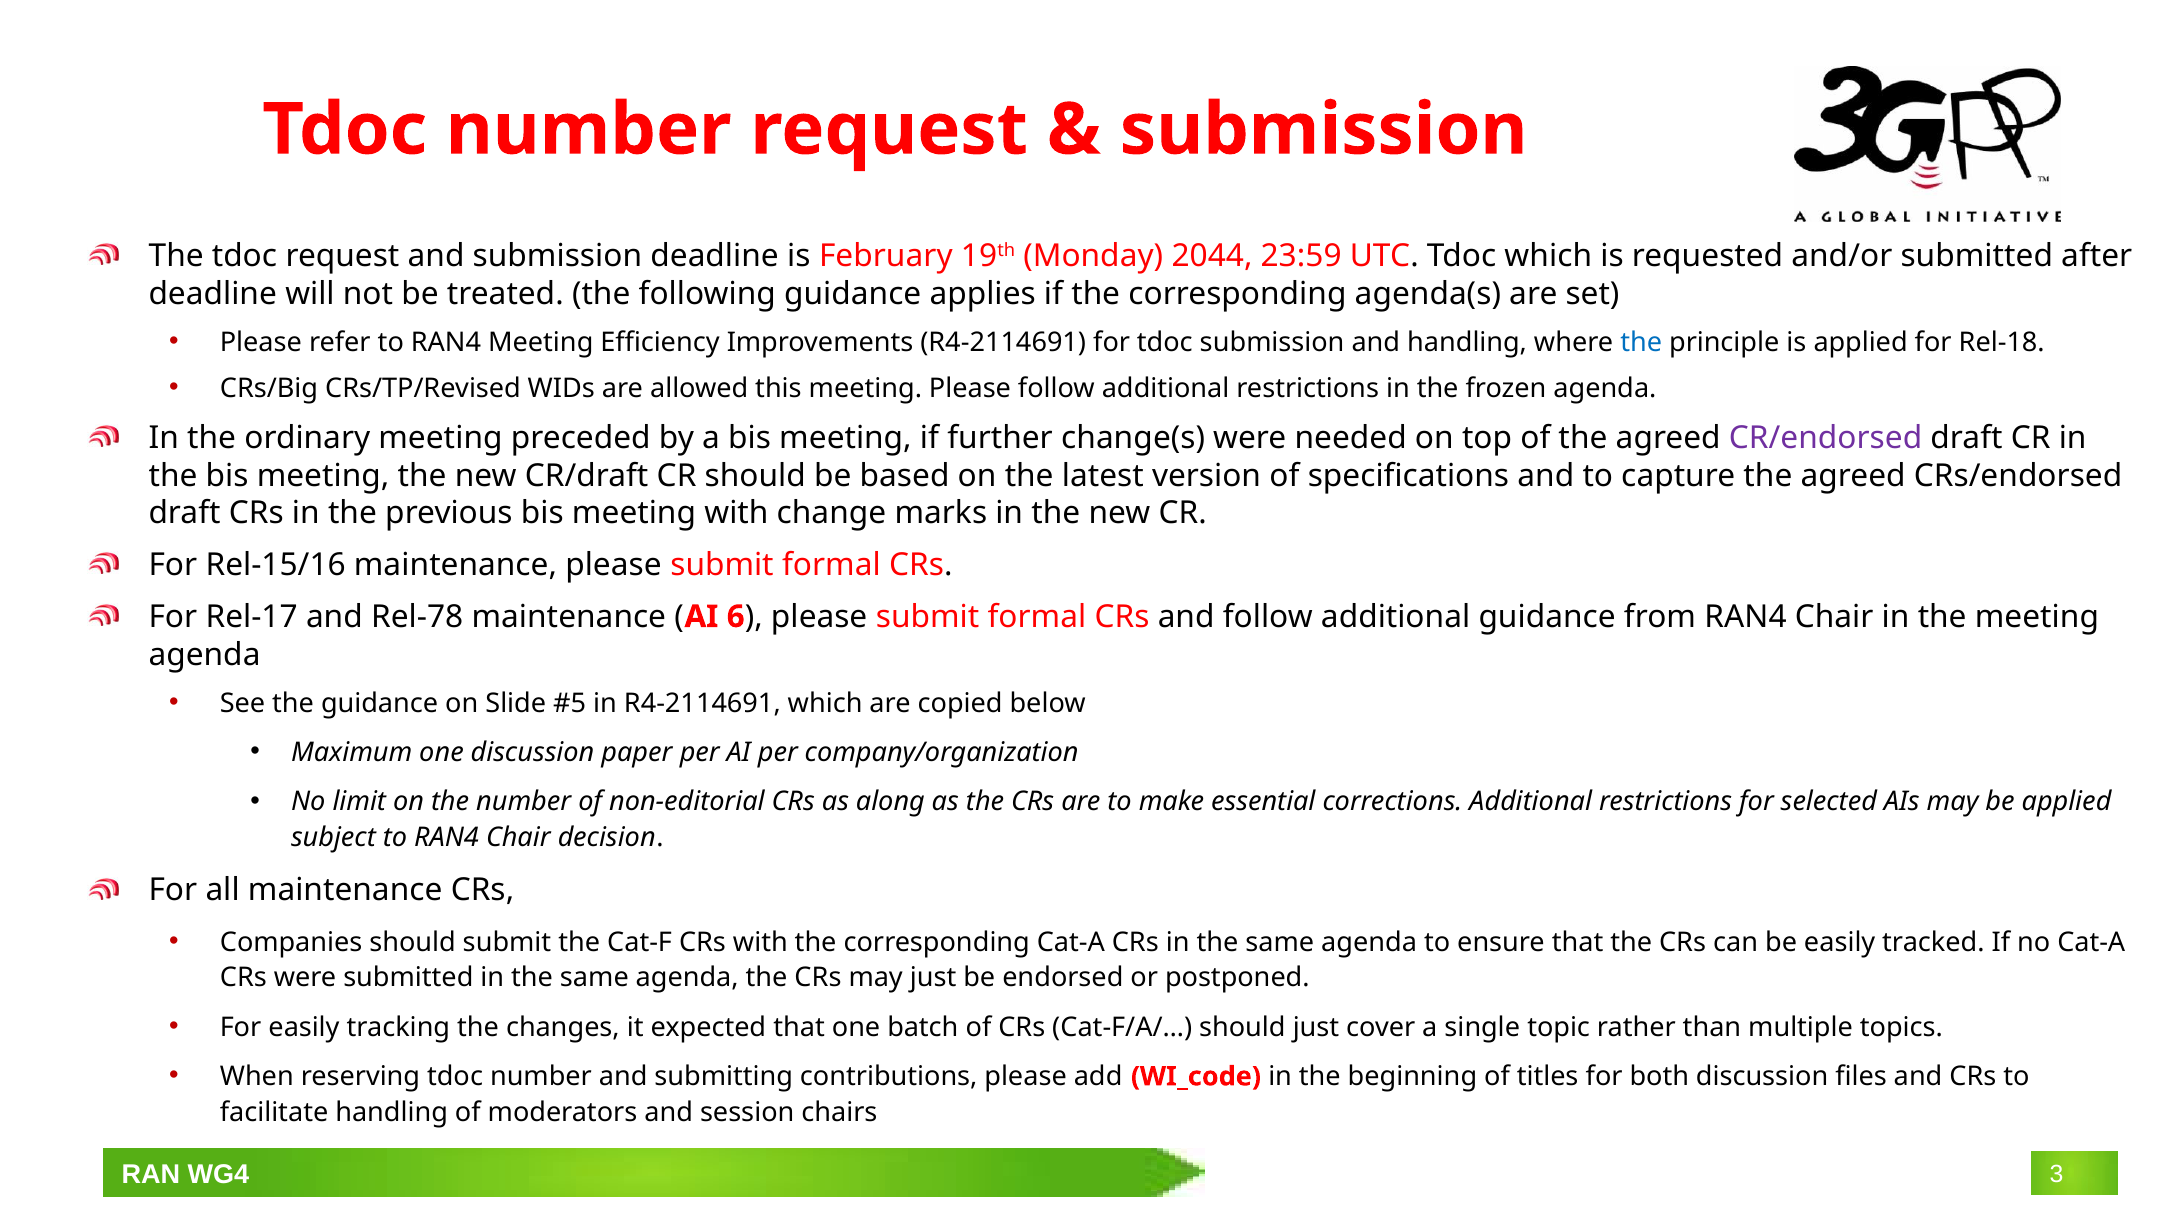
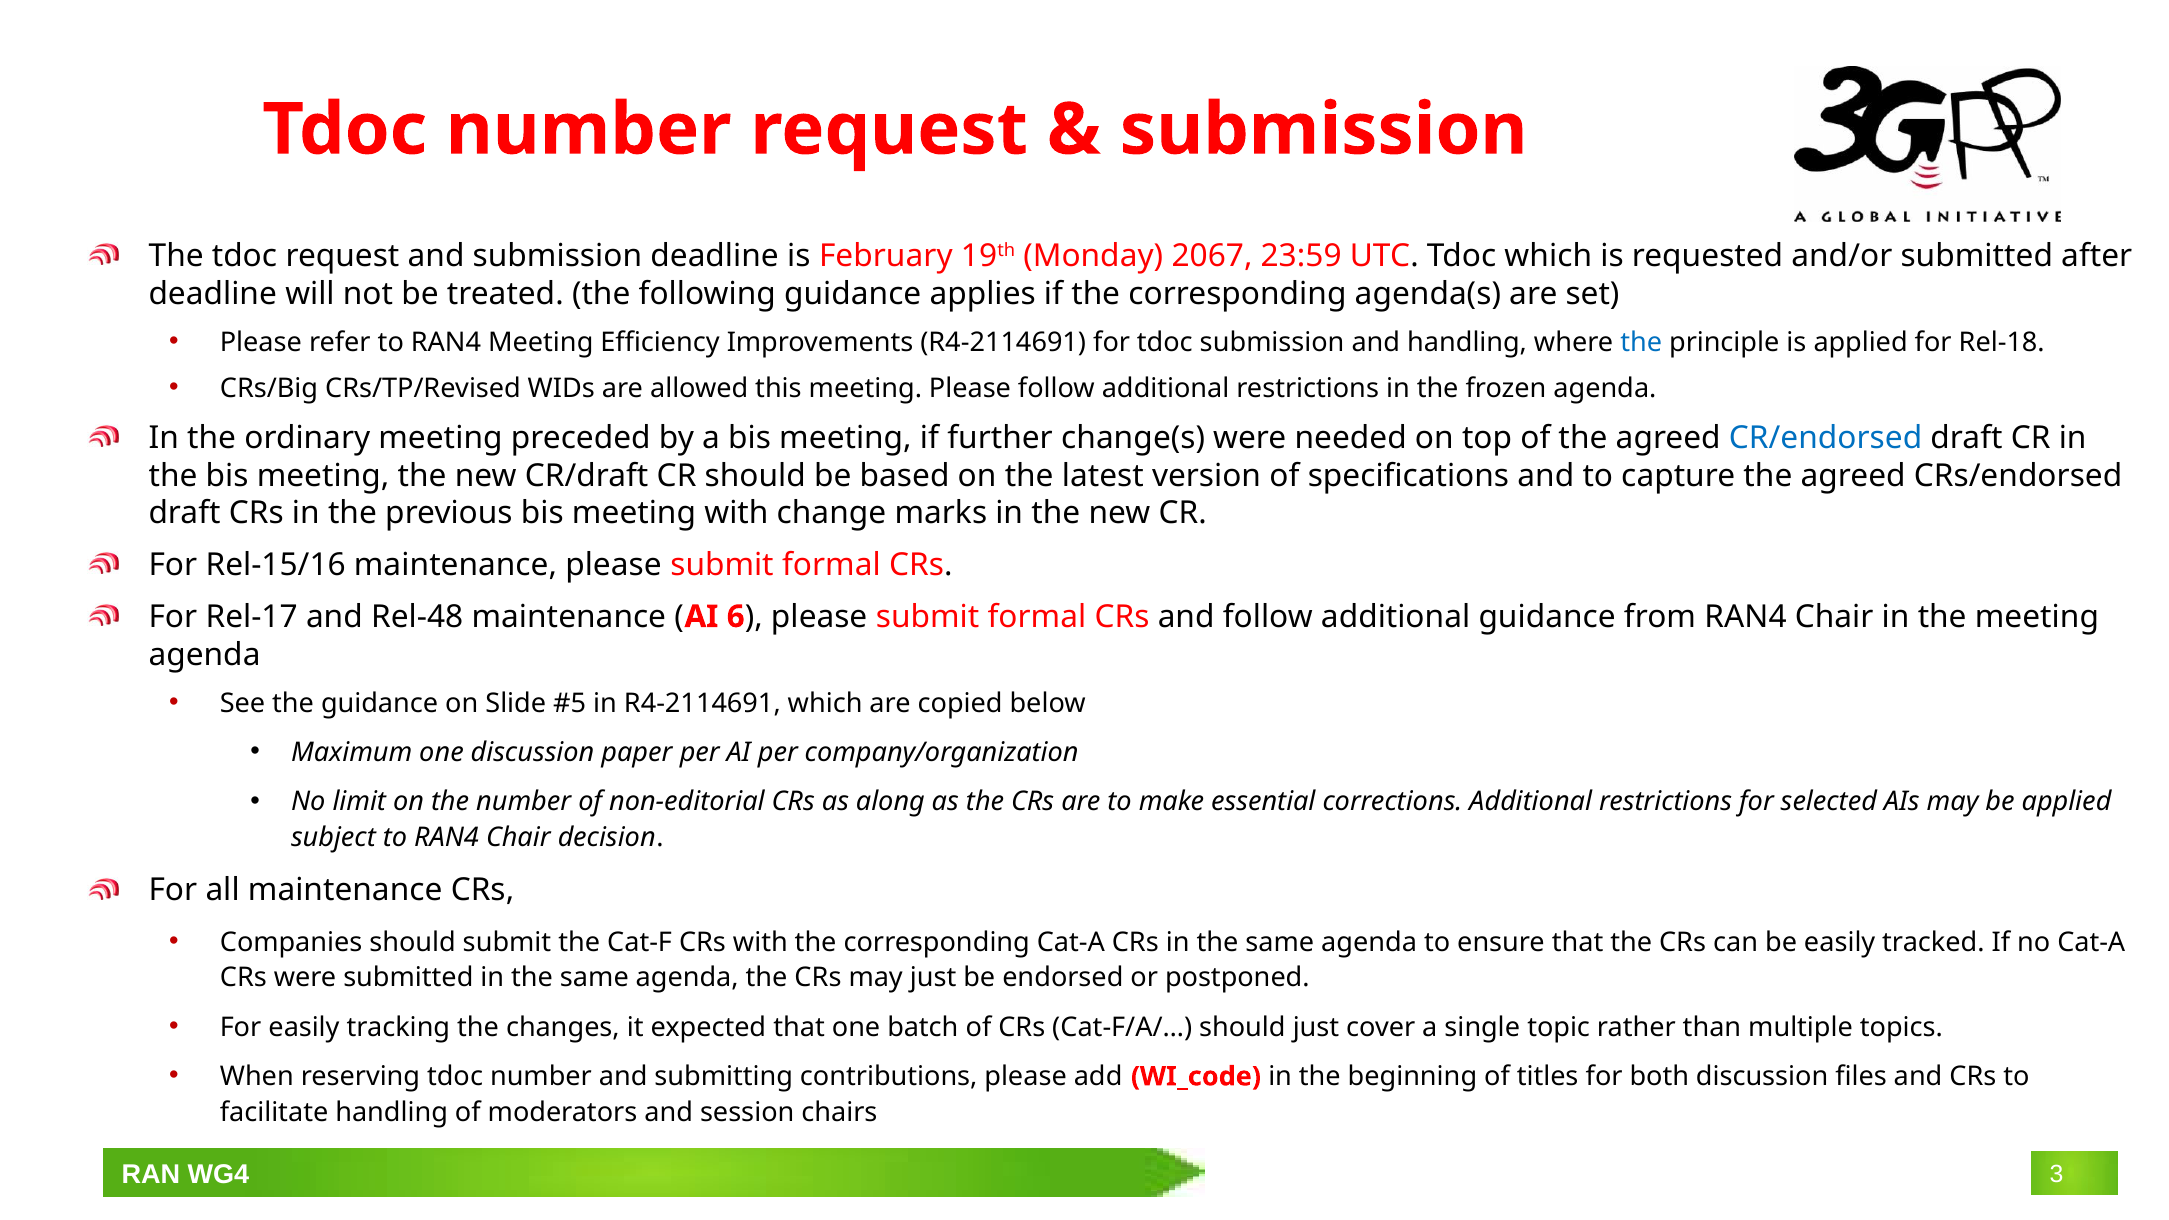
2044: 2044 -> 2067 (1212, 256)
CR/endorsed colour: purple -> blue (1826, 438)
Rel-78: Rel-78 -> Rel-48 (417, 617)
